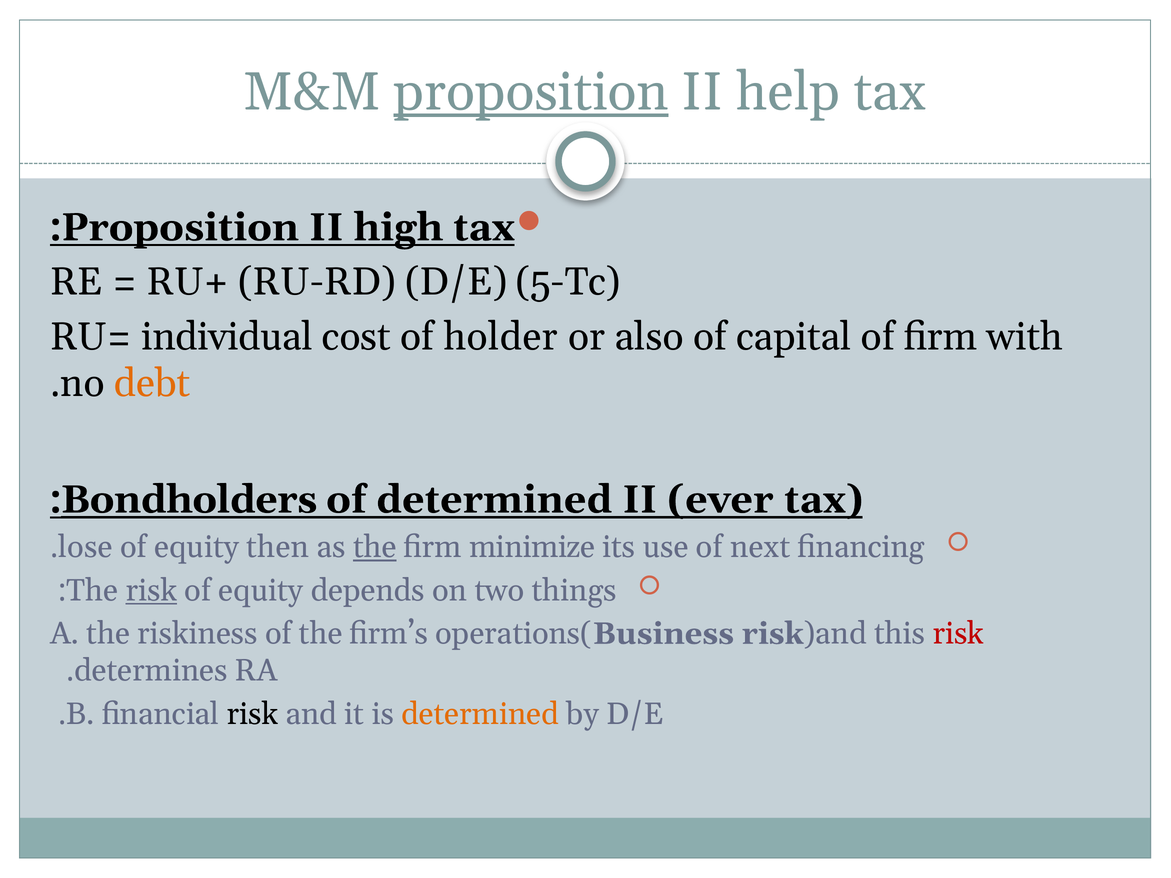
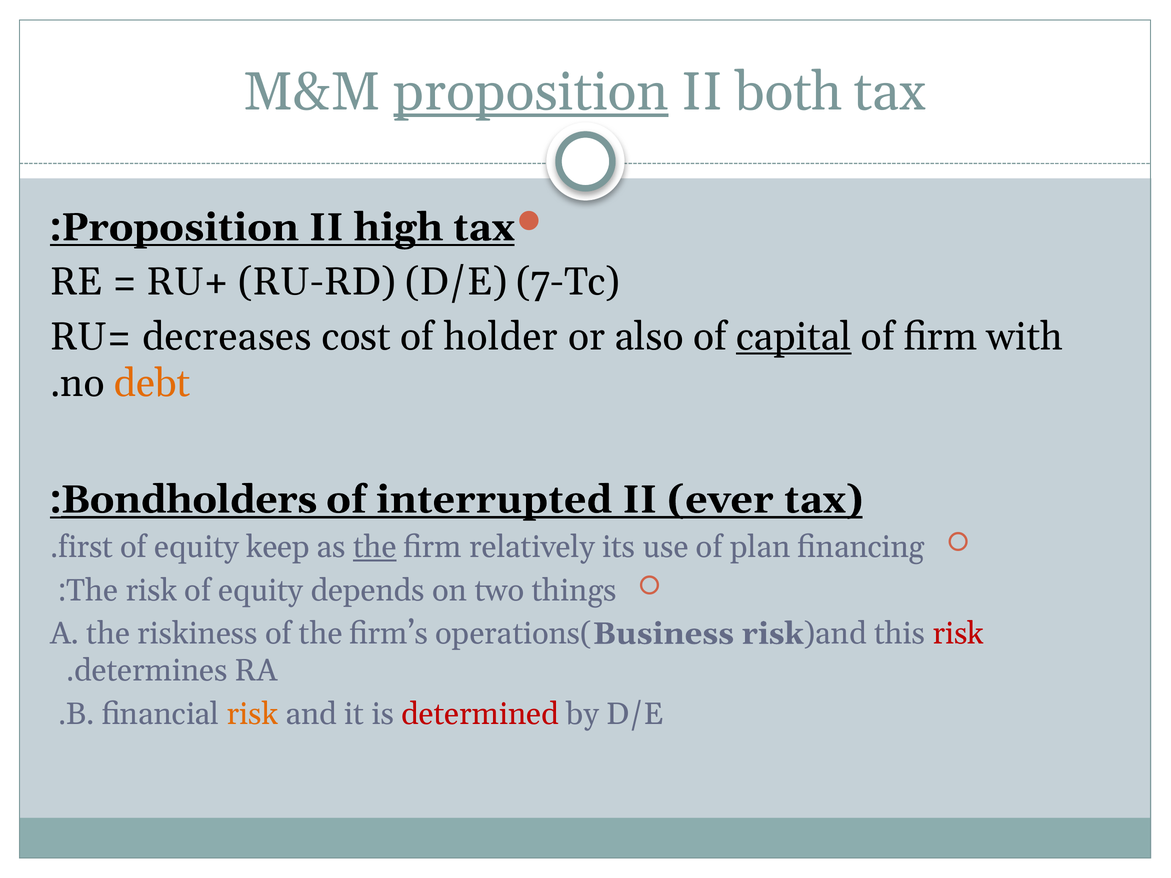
help: help -> both (789, 92)
5-Tc: 5-Tc -> 7-Tc (568, 282)
individual: individual -> decreases (227, 337)
capital underline: none -> present (794, 337)
of determined: determined -> interrupted (494, 500)
lose: lose -> first (86, 547)
then: then -> keep (278, 547)
minimize: minimize -> relatively (532, 547)
next: next -> plan (760, 547)
risk underline: present -> none (151, 591)
risk colour: black -> orange (252, 714)
determined colour: orange -> red (480, 714)
